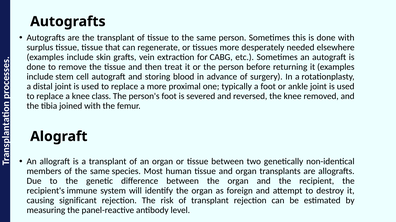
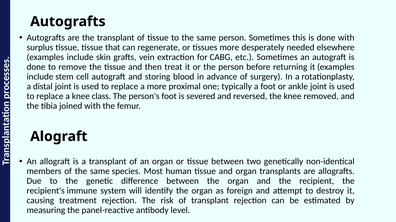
significant: significant -> treatment (78, 201)
